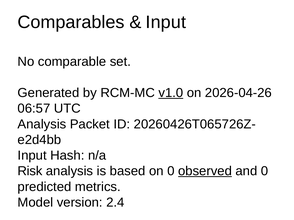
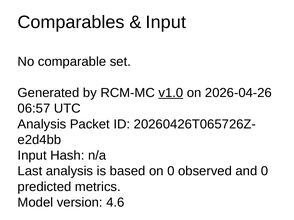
Risk: Risk -> Last (30, 171)
observed underline: present -> none (205, 171)
2.4: 2.4 -> 4.6 (115, 203)
